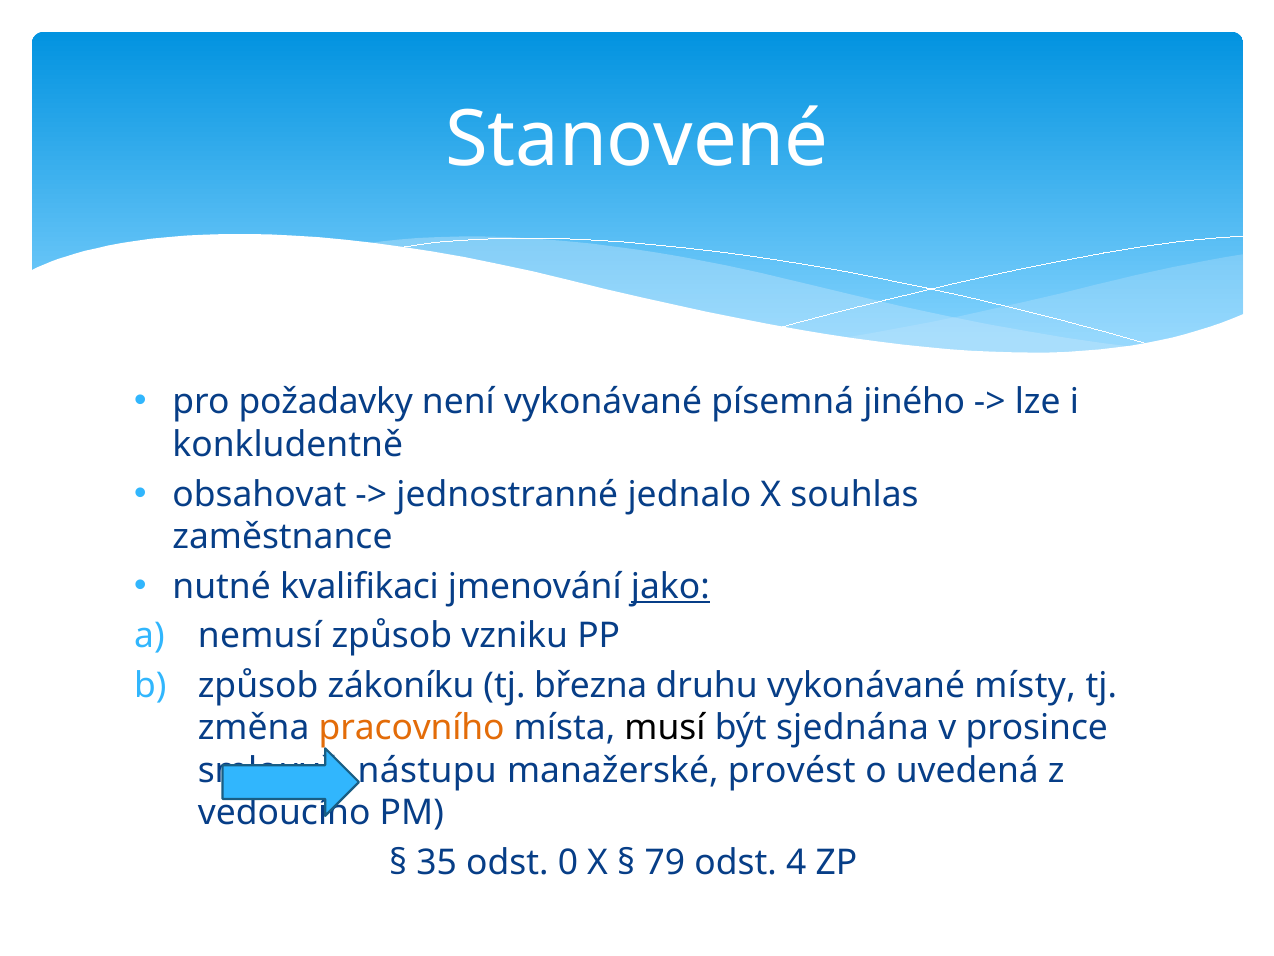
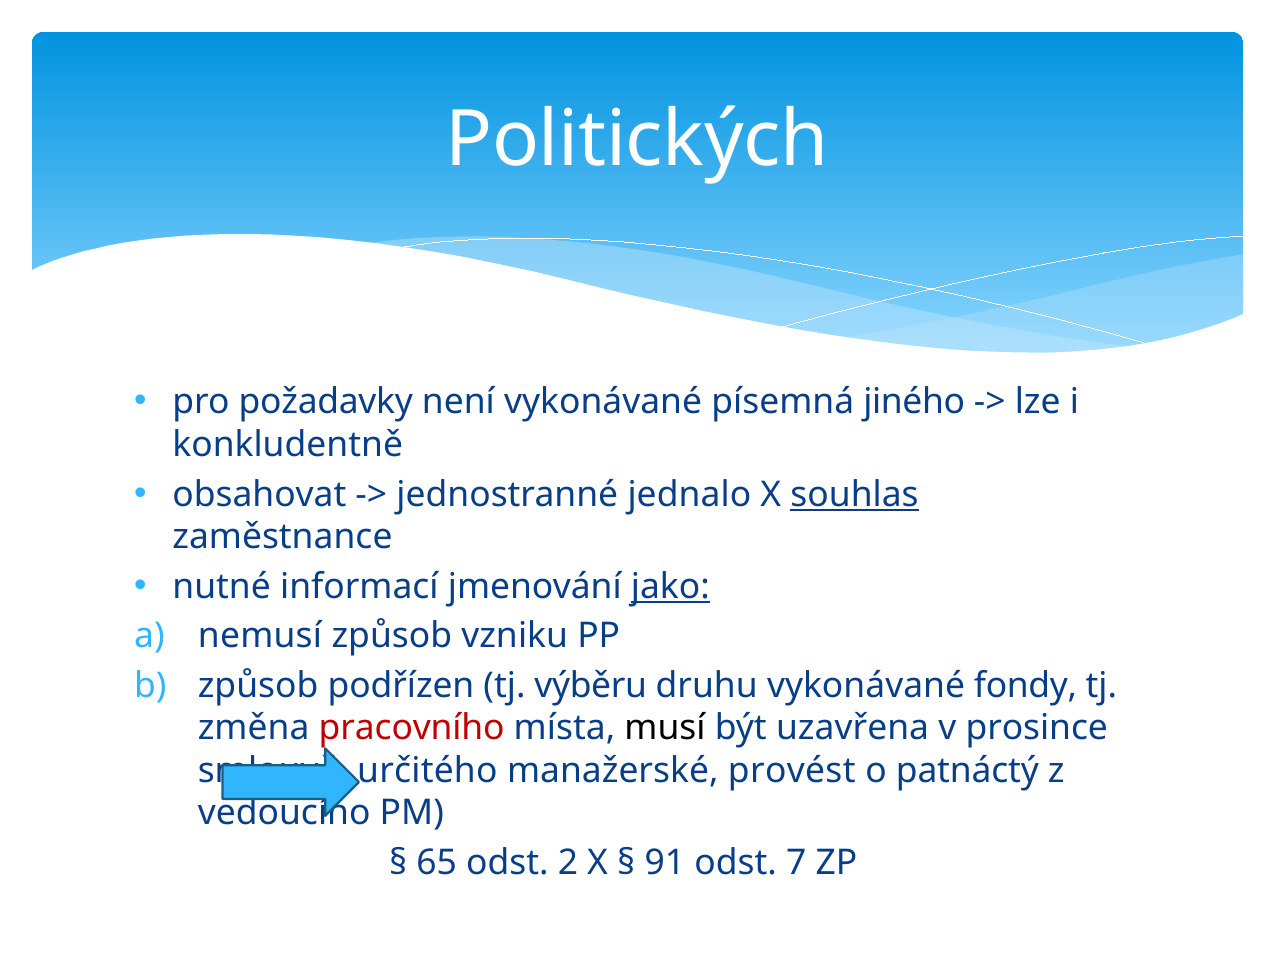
Stanovené: Stanovené -> Politických (637, 140)
souhlas underline: none -> present (855, 494)
kvalifikaci: kvalifikaci -> informací (359, 586)
zákoníku: zákoníku -> podřízen (401, 685)
března: března -> výběru (591, 685)
místy: místy -> fondy (1025, 685)
pracovního colour: orange -> red (412, 728)
sjednána: sjednána -> uzavřena (853, 728)
nástupu: nástupu -> určitého (427, 770)
uvedená: uvedená -> patnáctý (967, 770)
35: 35 -> 65 (437, 862)
0: 0 -> 2 (568, 862)
79: 79 -> 91 (665, 862)
4: 4 -> 7 (796, 862)
